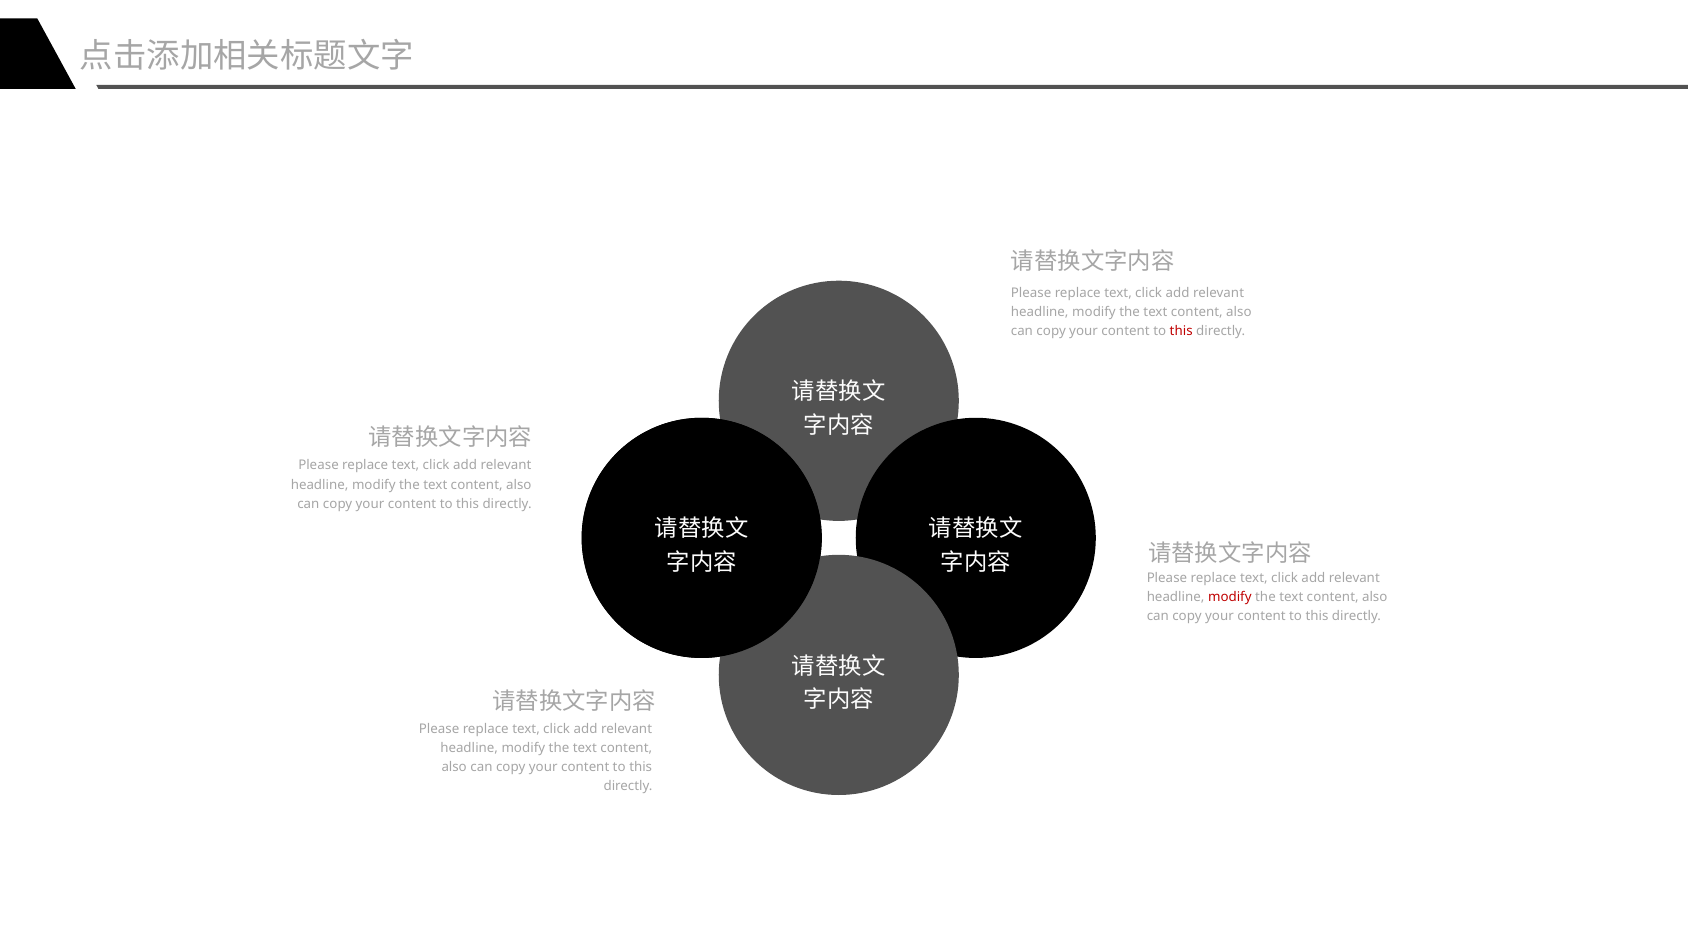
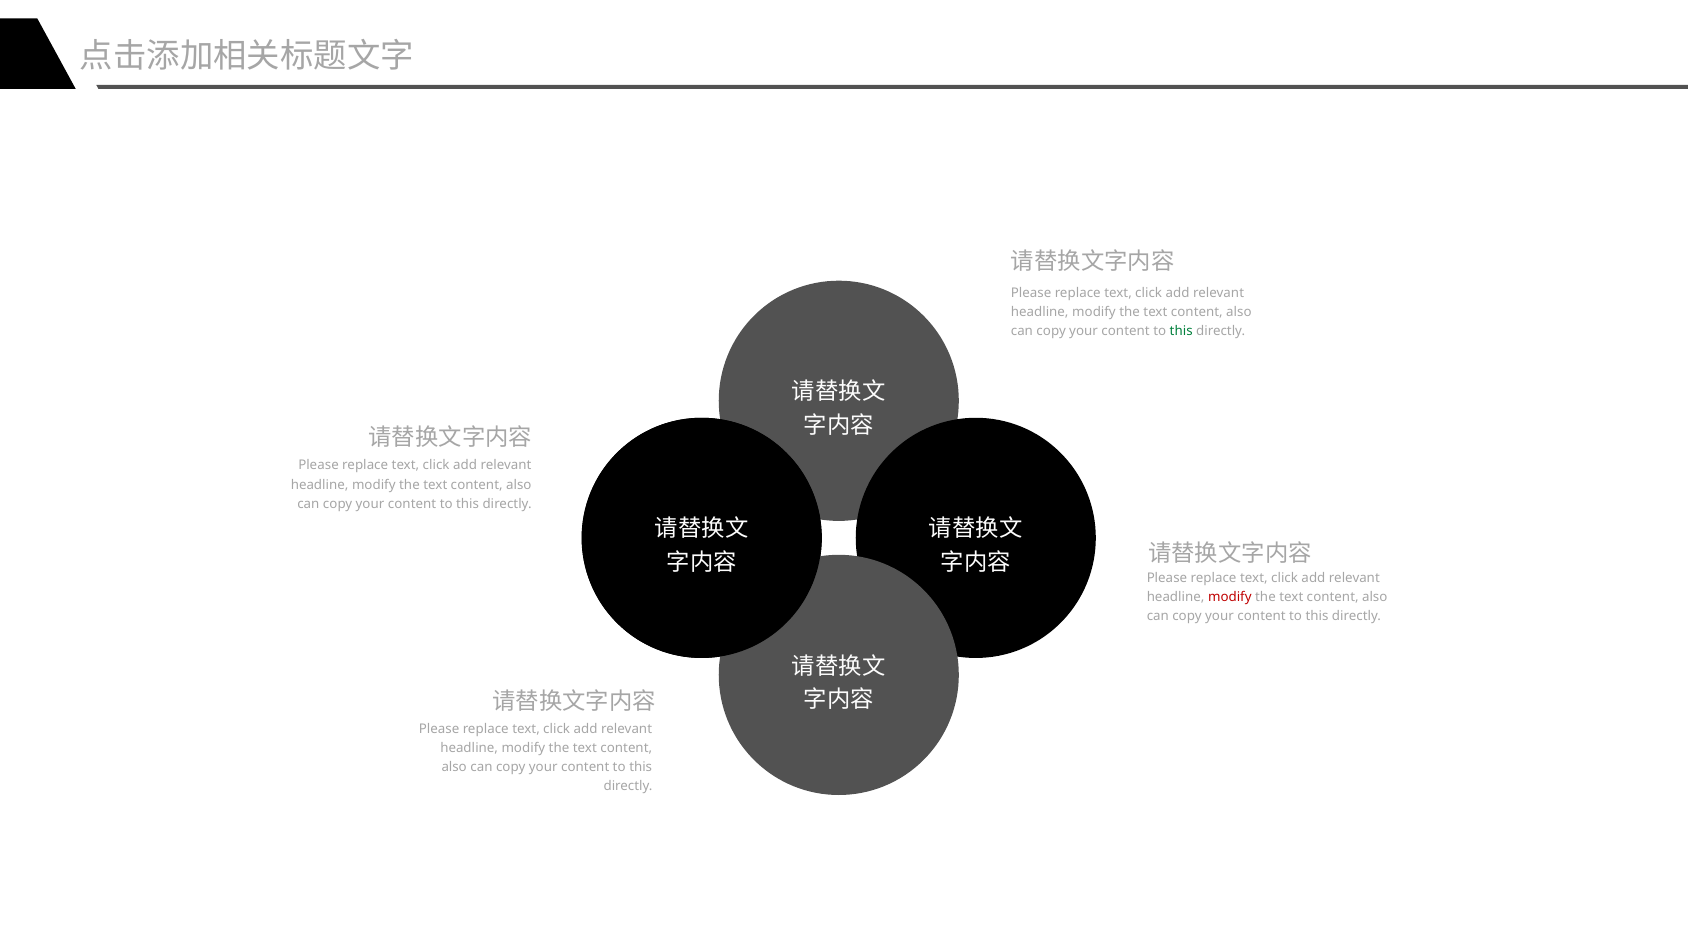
this colour: red -> green (1181, 331)
